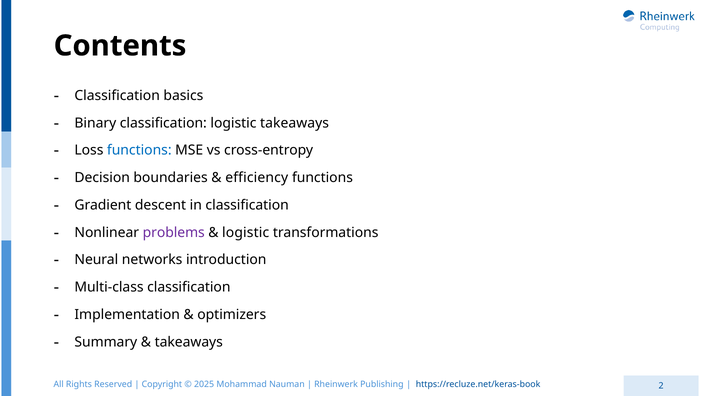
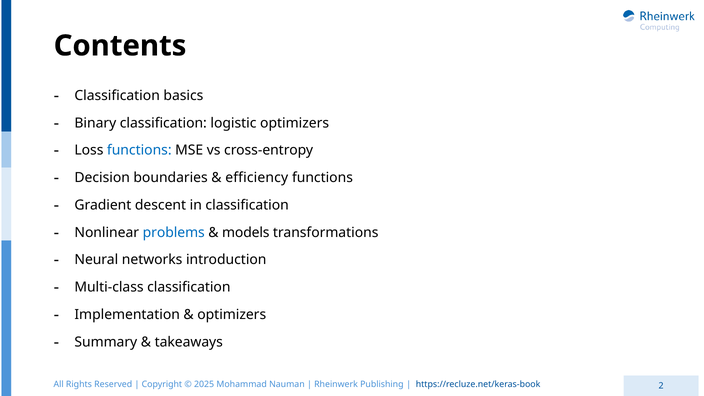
logistic takeaways: takeaways -> optimizers (295, 123)
problems colour: purple -> blue (174, 233)
logistic: logistic -> models (246, 233)
